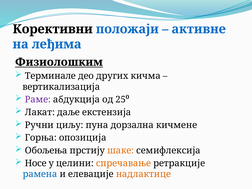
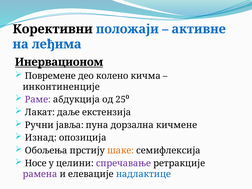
Физиолошким: Физиолошким -> Инервационом (59, 62)
Терминале: Терминале -> Повремене (50, 76)
других: других -> колено (112, 76)
вертикализација: вертикализација -> инконтиненције (61, 87)
циљу: циљу -> јавља (70, 125)
Горња: Горња -> Изнад (41, 138)
спречавање colour: orange -> purple (123, 163)
рамена colour: blue -> purple (40, 174)
надлактице colour: orange -> blue (143, 174)
